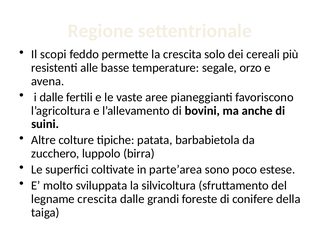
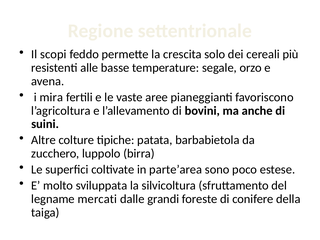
i dalle: dalle -> mira (51, 97)
legname crescita: crescita -> mercati (97, 199)
